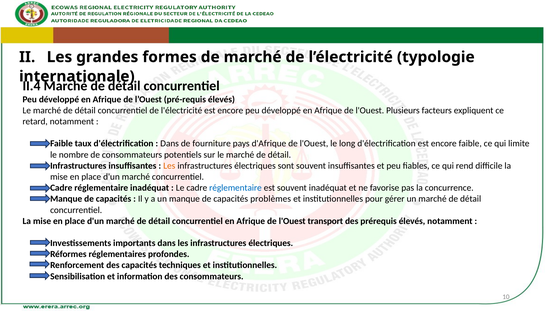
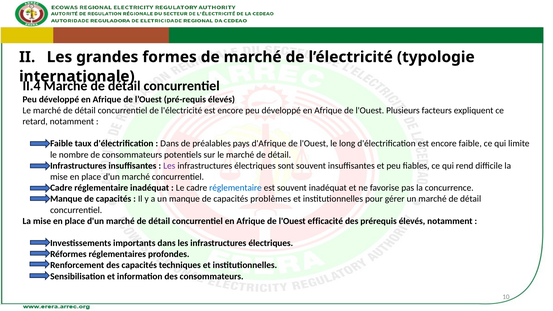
fourniture: fourniture -> préalables (212, 144)
Les colour: orange -> purple (169, 166)
transport: transport -> efficacité (325, 221)
